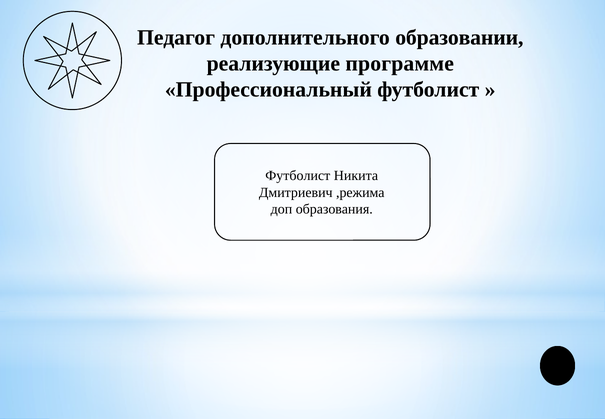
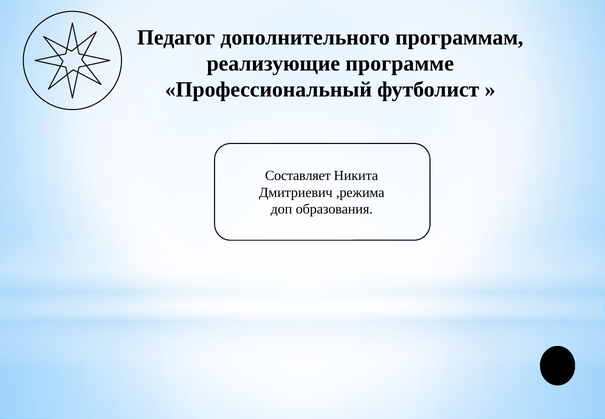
образовании: образовании -> программам (459, 38)
Футболист: Футболист -> Составляет (298, 176)
